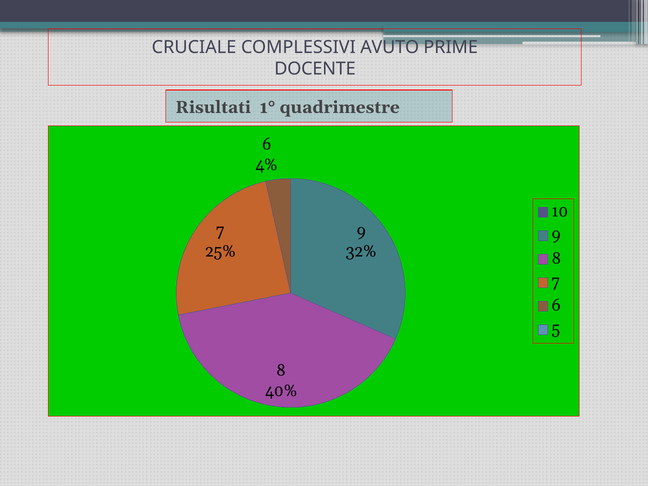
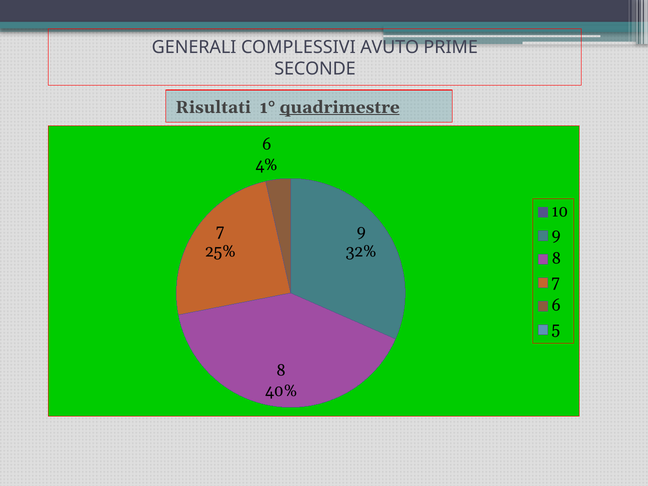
CRUCIALE: CRUCIALE -> GENERALI (194, 47)
DOCENTE: DOCENTE -> SECONDE (315, 69)
quadrimestre underline: none -> present (340, 107)
